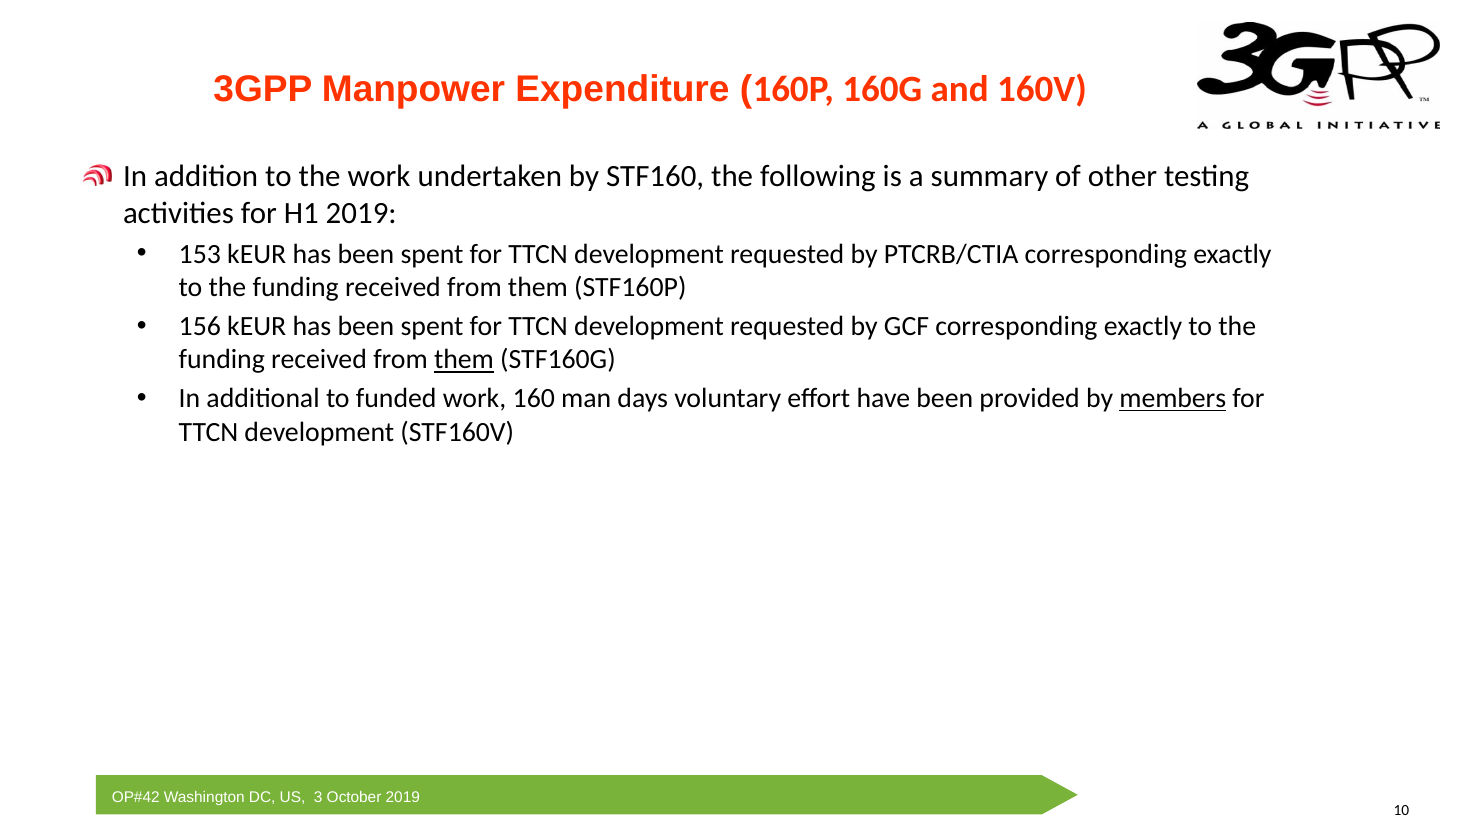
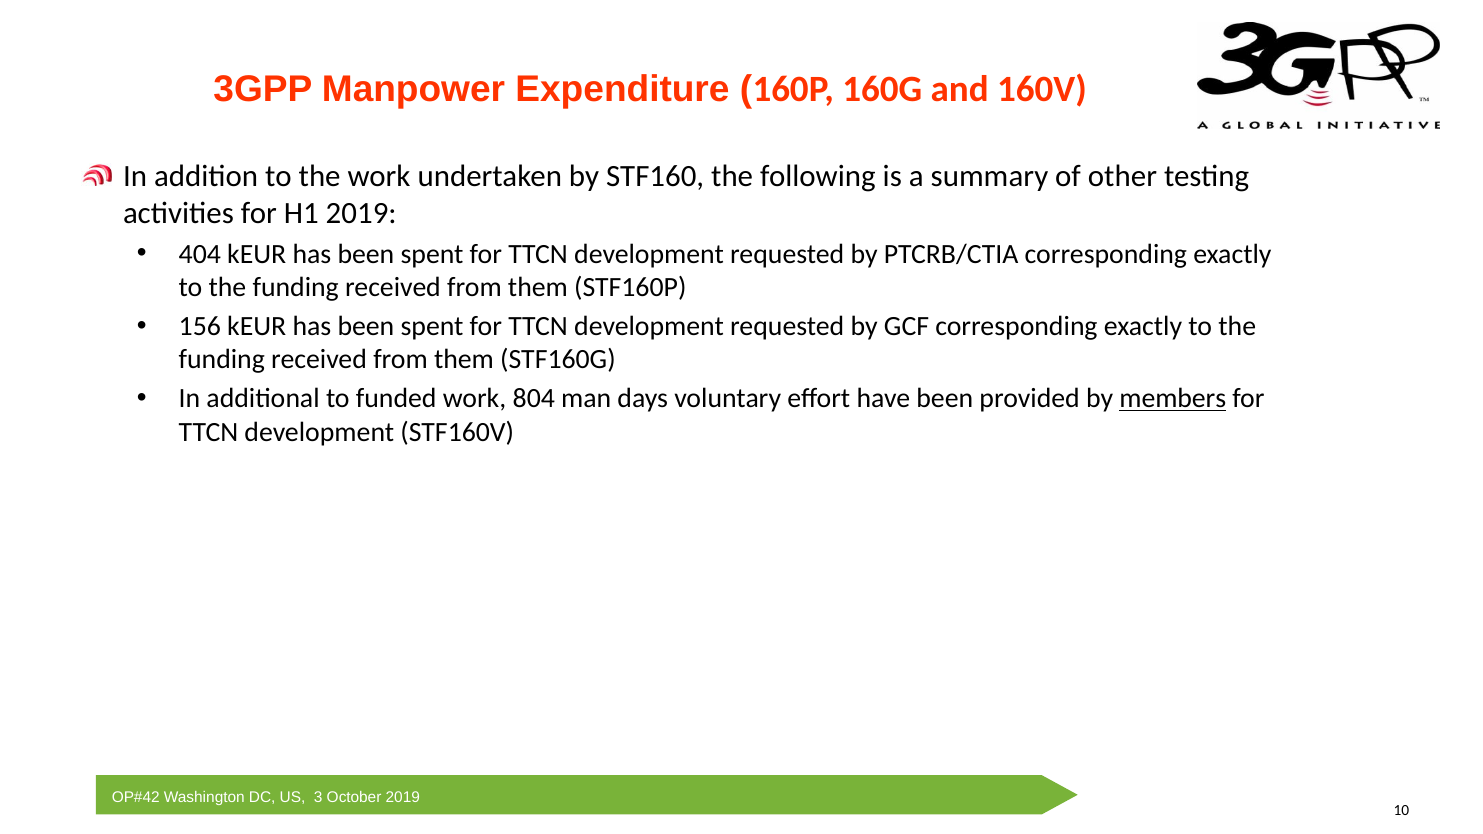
153: 153 -> 404 (200, 254)
them underline: present -> none (464, 360)
160: 160 -> 804 (534, 399)
